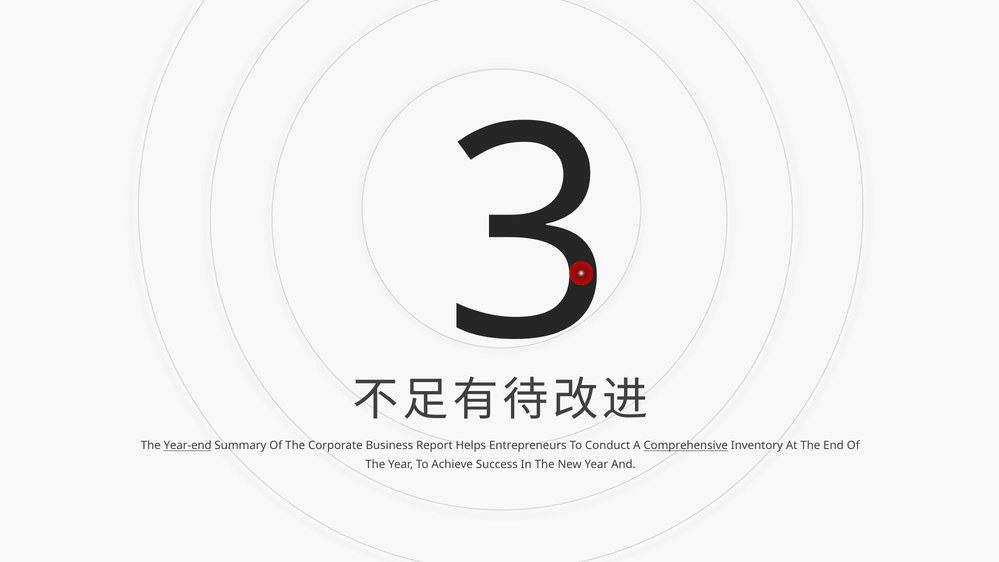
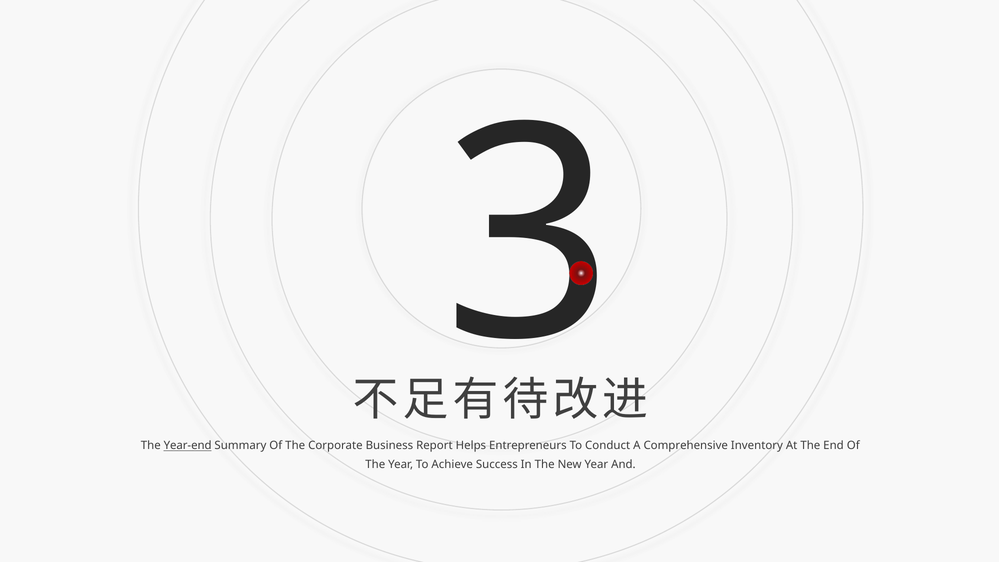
Comprehensive underline: present -> none (686, 446)
